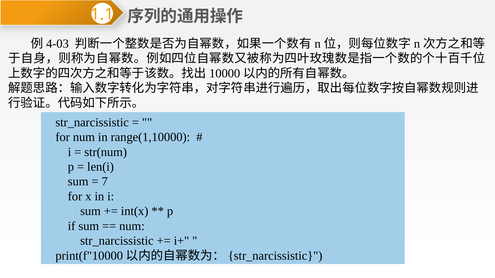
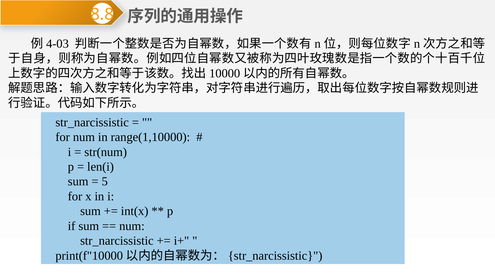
1.1: 1.1 -> 8.8 (102, 14)
7: 7 -> 5 (105, 182)
